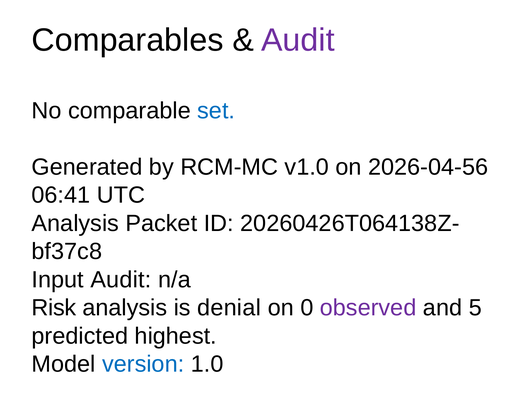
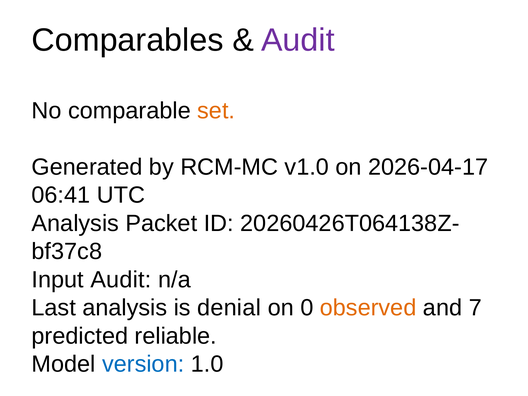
set colour: blue -> orange (216, 111)
2026-04-56: 2026-04-56 -> 2026-04-17 (428, 167)
Risk: Risk -> Last (54, 308)
observed colour: purple -> orange (368, 308)
5: 5 -> 7 (475, 308)
highest: highest -> reliable (176, 336)
